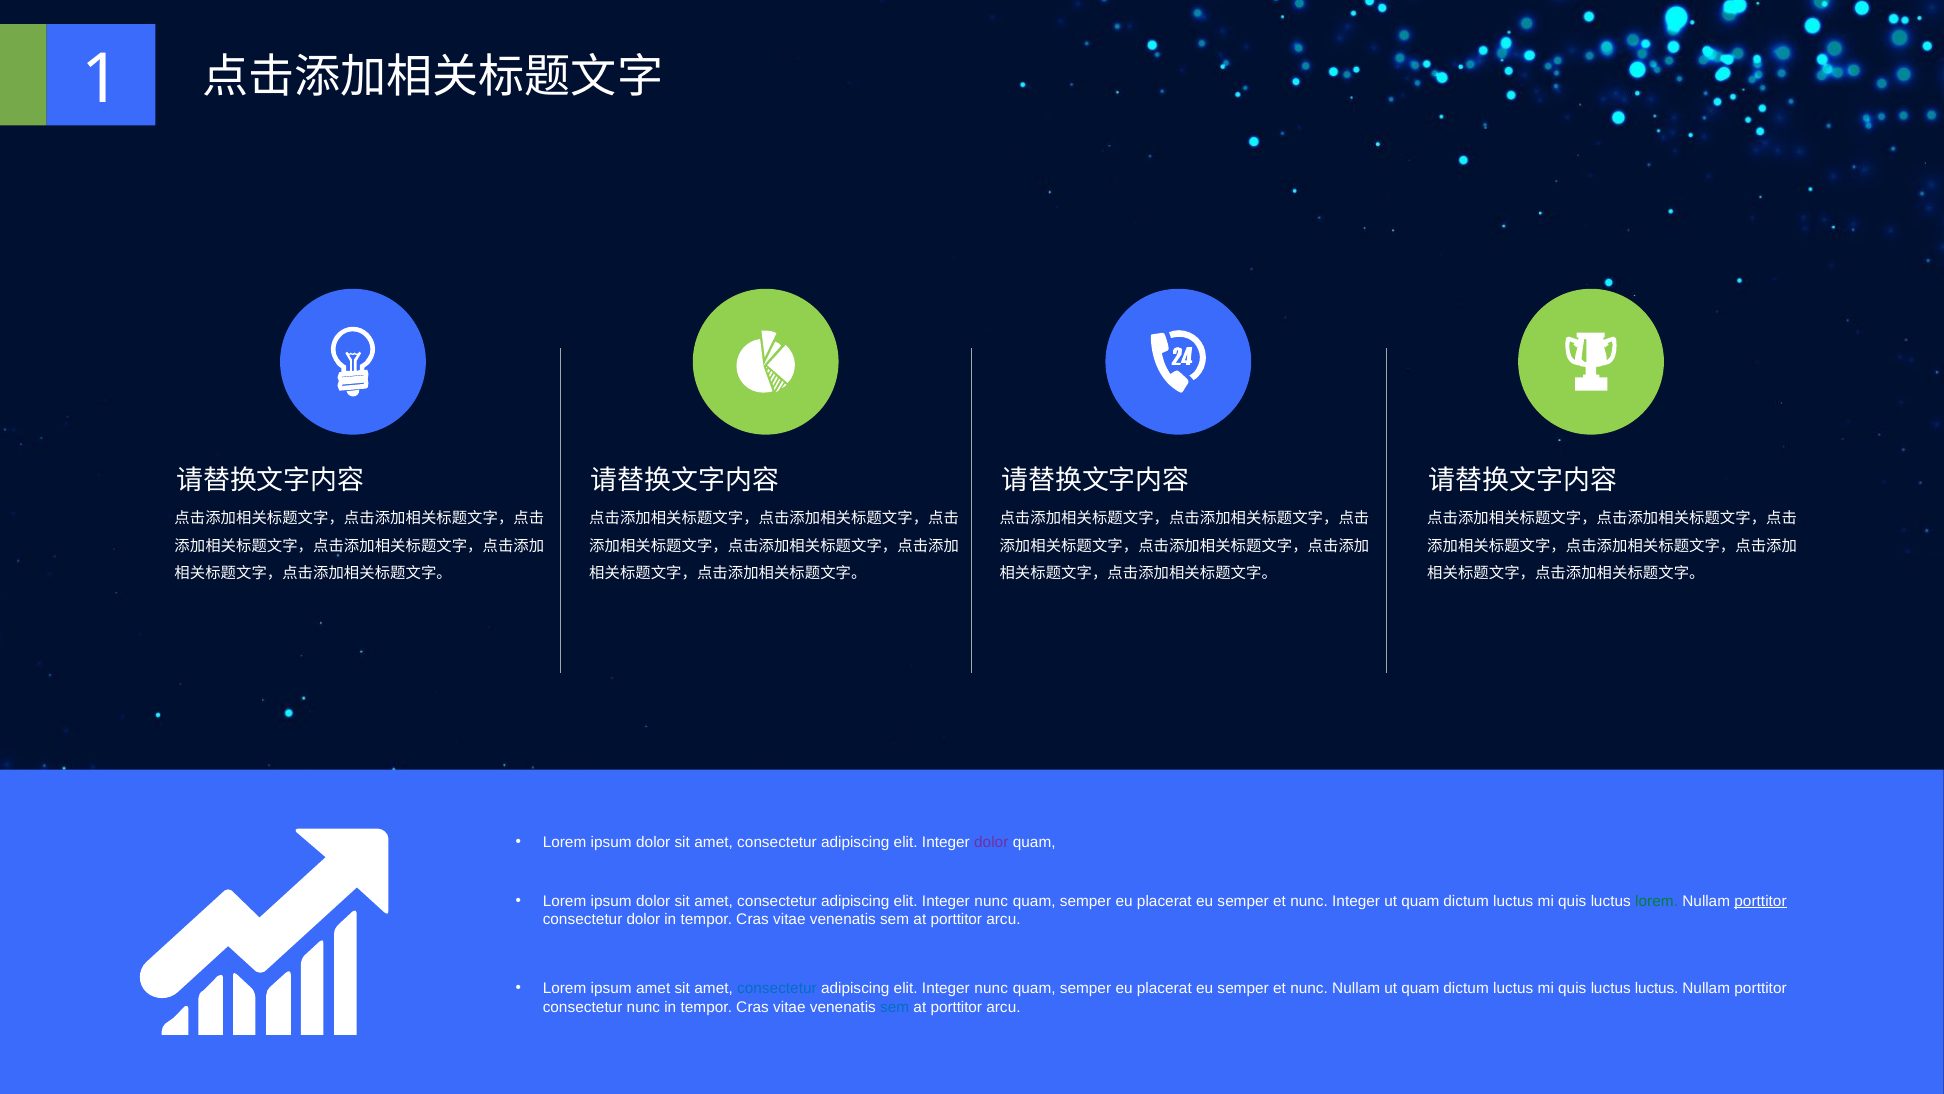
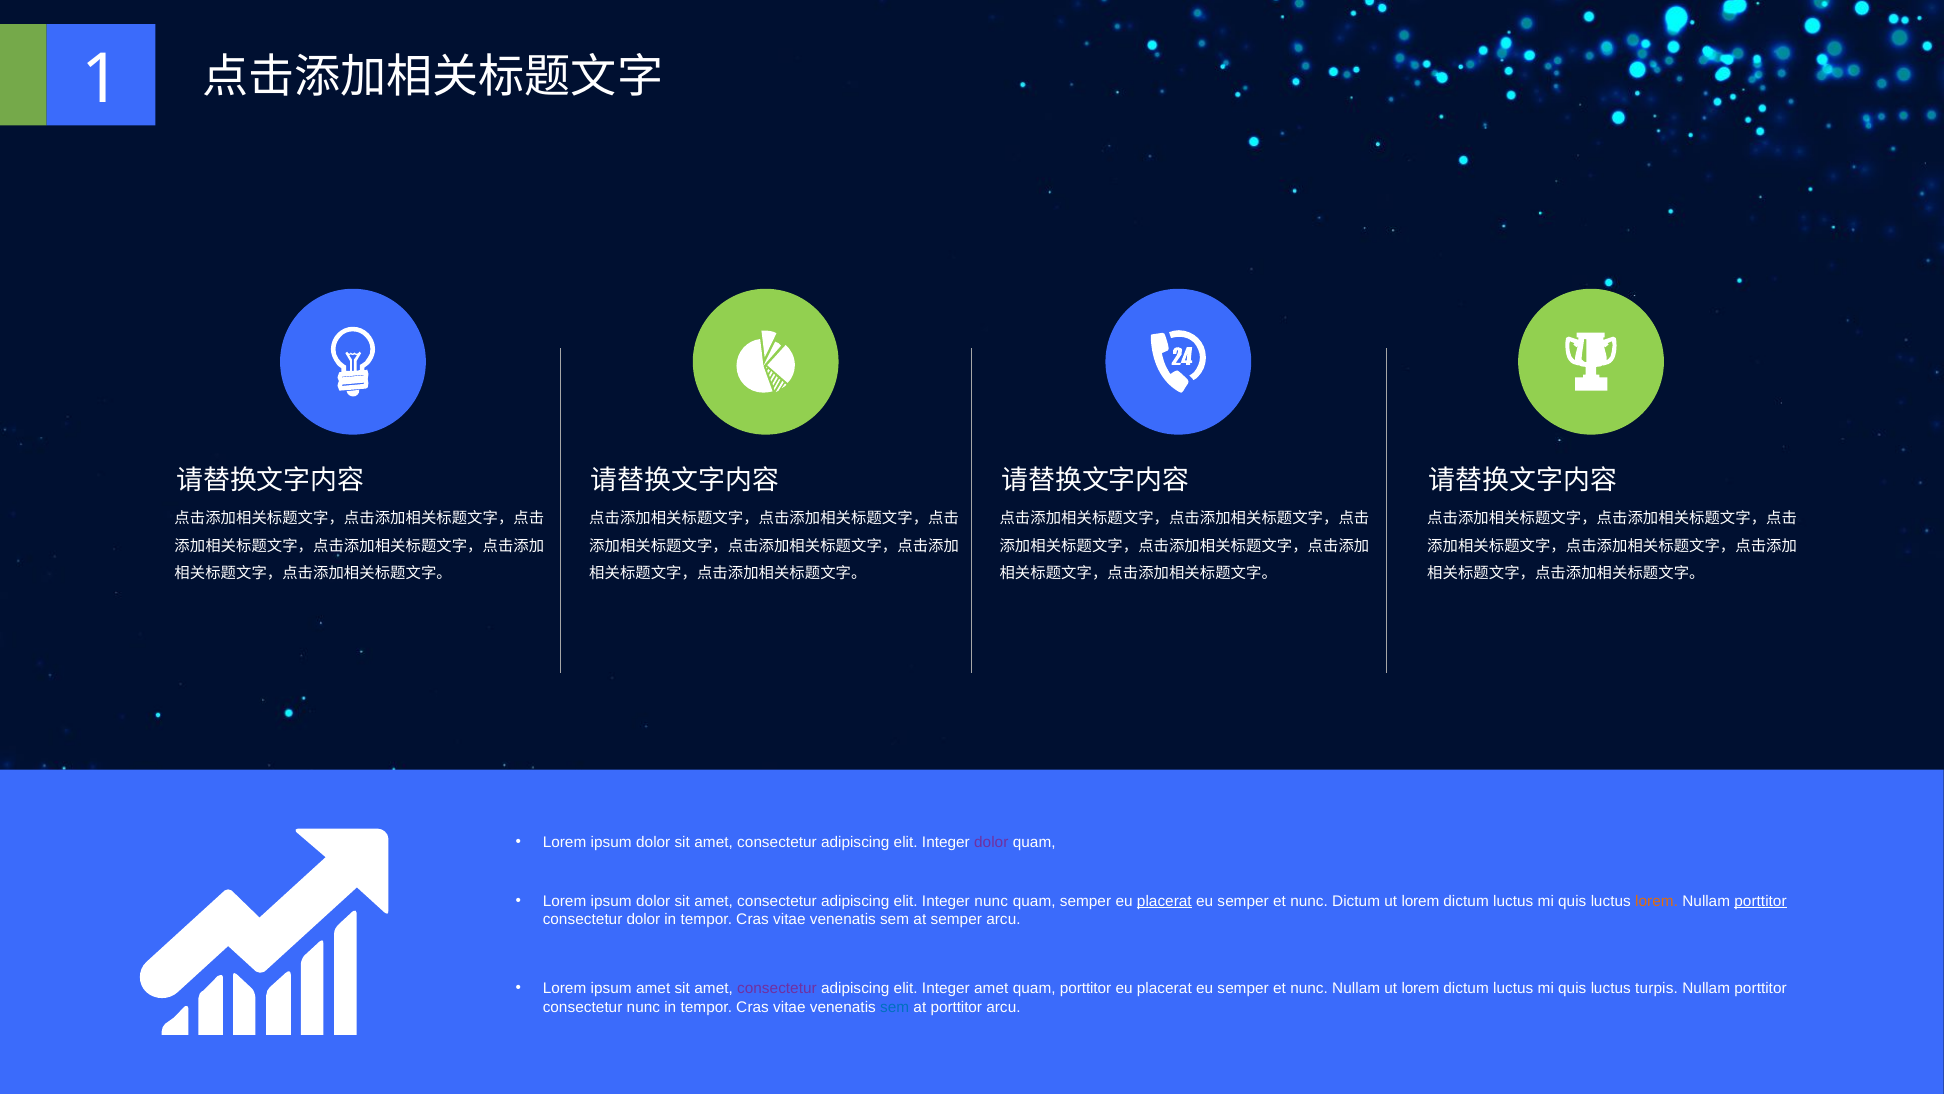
placerat underline: none -> present (1164, 901)
nunc Integer: Integer -> Dictum (1356, 901)
quam: quam -> lorem (1420, 901)
lorem colour: green -> orange (1657, 901)
porttitor: porttitor -> semper (956, 919)
consectetur colour: blue -> purple (777, 988)
nunc: nunc -> amet (991, 988)
semper: semper -> porttitor (1086, 988)
Nullam ut quam: quam -> lorem (1420, 988)
luctus luctus: luctus -> turpis (1657, 988)
